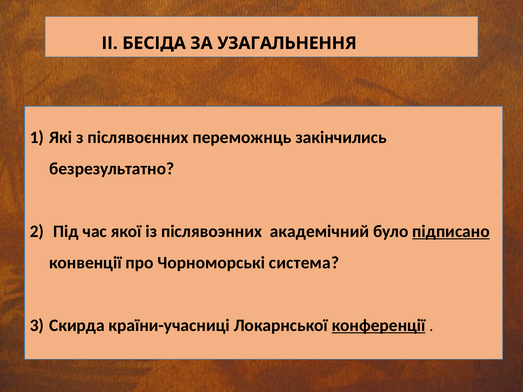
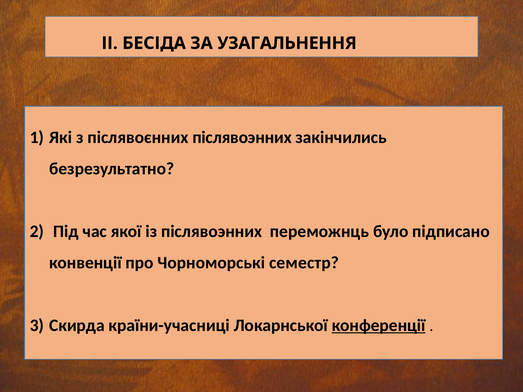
післявоєнних переможнць: переможнць -> післявоэнних (242, 137)
академічний: академічний -> переможнць (320, 231)
підписано underline: present -> none (451, 231)
система: система -> семестр (304, 263)
